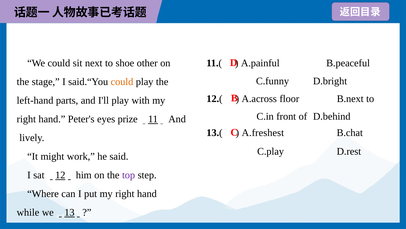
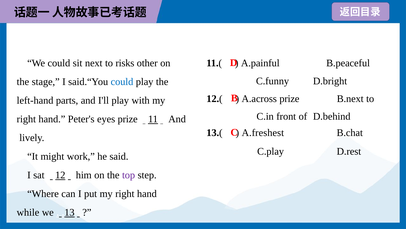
shoe: shoe -> risks (125, 63)
could colour: orange -> blue (122, 82)
A.across floor: floor -> prize (289, 98)
